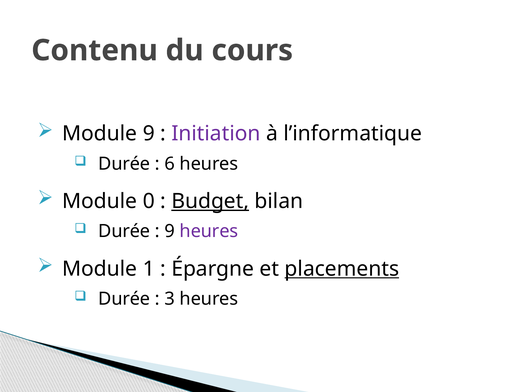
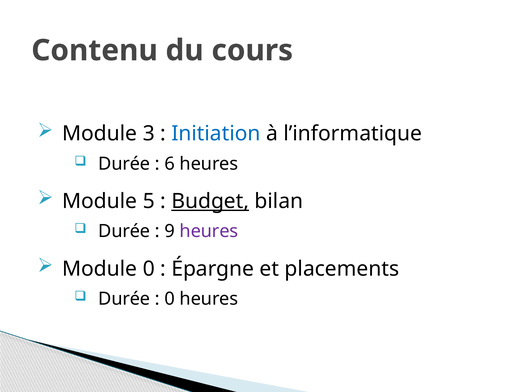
Module 9: 9 -> 3 (149, 134)
Initiation colour: purple -> blue (216, 134)
0: 0 -> 5 (149, 201)
Module 1: 1 -> 0 (149, 269)
placements underline: present -> none (342, 269)
3: 3 -> 0 (170, 299)
